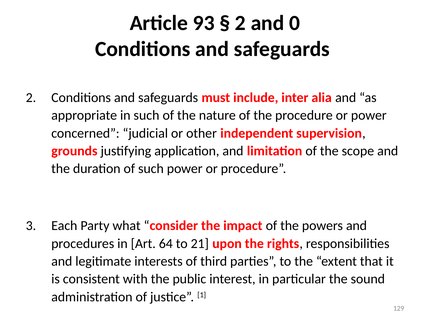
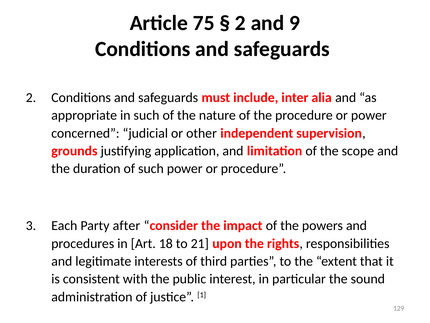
93: 93 -> 75 (204, 23)
0: 0 -> 9 (295, 23)
what: what -> after (126, 225)
64: 64 -> 18 (166, 243)
